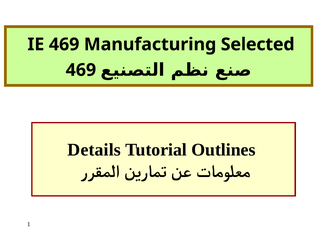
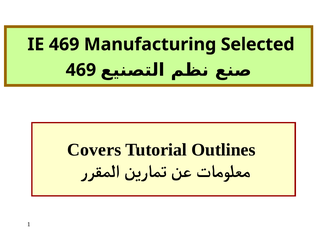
Details: Details -> Covers (94, 150)
